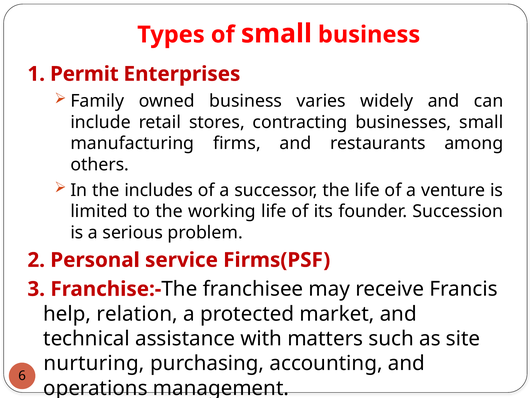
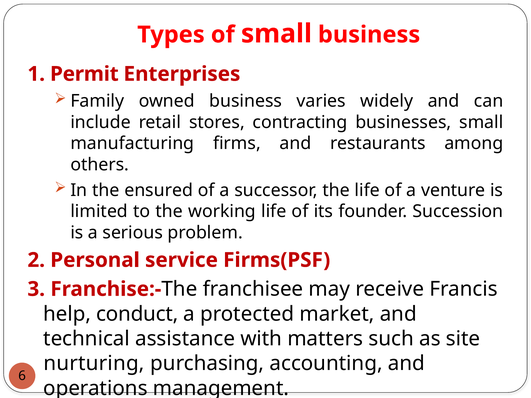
includes: includes -> ensured (159, 190)
relation: relation -> conduct (137, 314)
